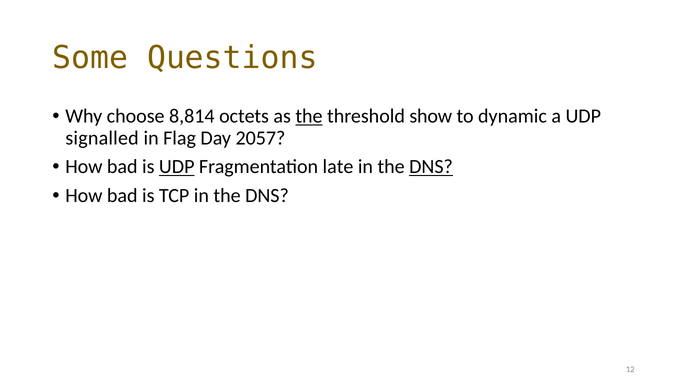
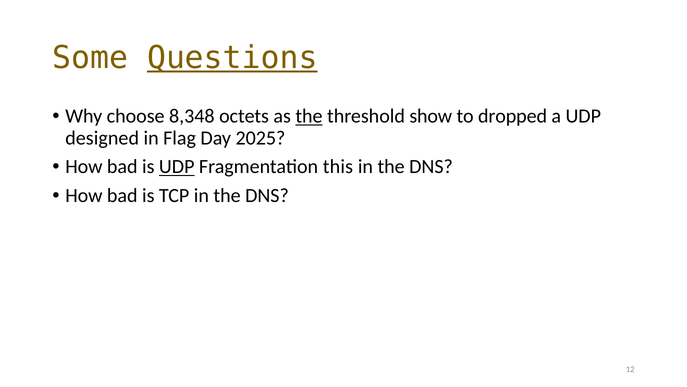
Questions underline: none -> present (232, 58)
8,814: 8,814 -> 8,348 (192, 116)
dynamic: dynamic -> dropped (513, 116)
signalled: signalled -> designed (102, 138)
2057: 2057 -> 2025 (260, 138)
late: late -> this (338, 167)
DNS underline: present -> none (431, 167)
